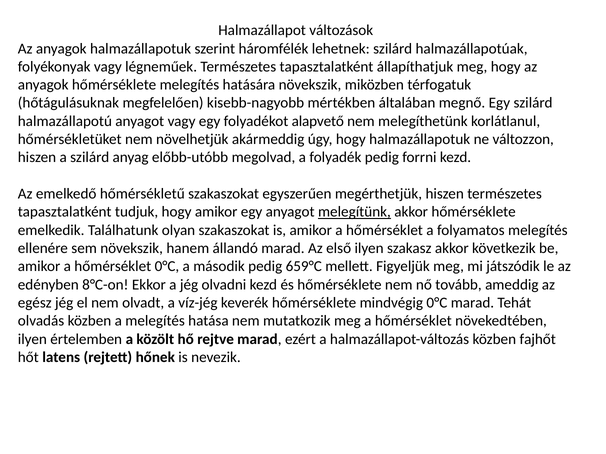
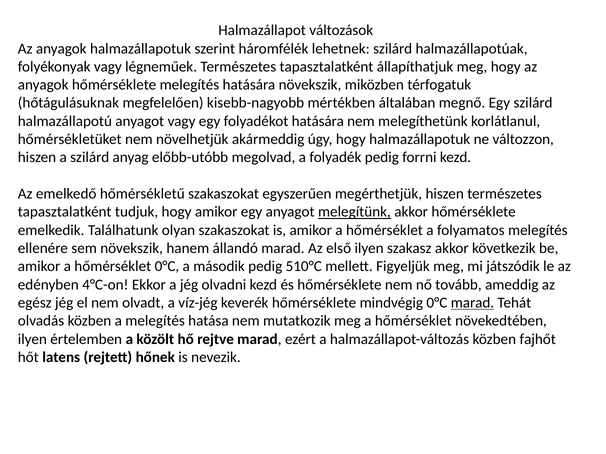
folyadékot alapvető: alapvető -> hatására (318, 121)
659°C: 659°C -> 510°C (304, 267)
8°C-on: 8°C-on -> 4°C-on (105, 285)
marad underline: none -> present (472, 303)
